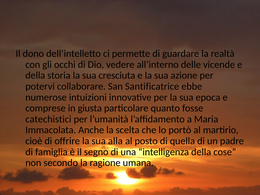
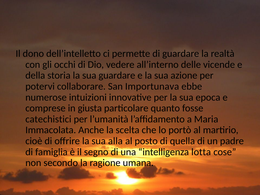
sua cresciuta: cresciuta -> guardare (117, 75)
Santificatrice: Santificatrice -> Importunava (152, 86)
intelligenza della: della -> lotta (201, 152)
